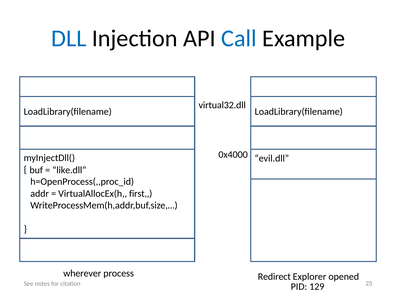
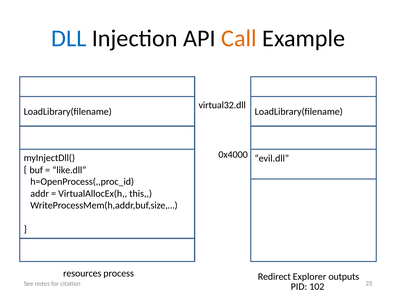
Call colour: blue -> orange (239, 38)
first: first -> this (141, 193)
wherever: wherever -> resources (82, 273)
opened: opened -> outputs (344, 277)
129: 129 -> 102 (317, 287)
